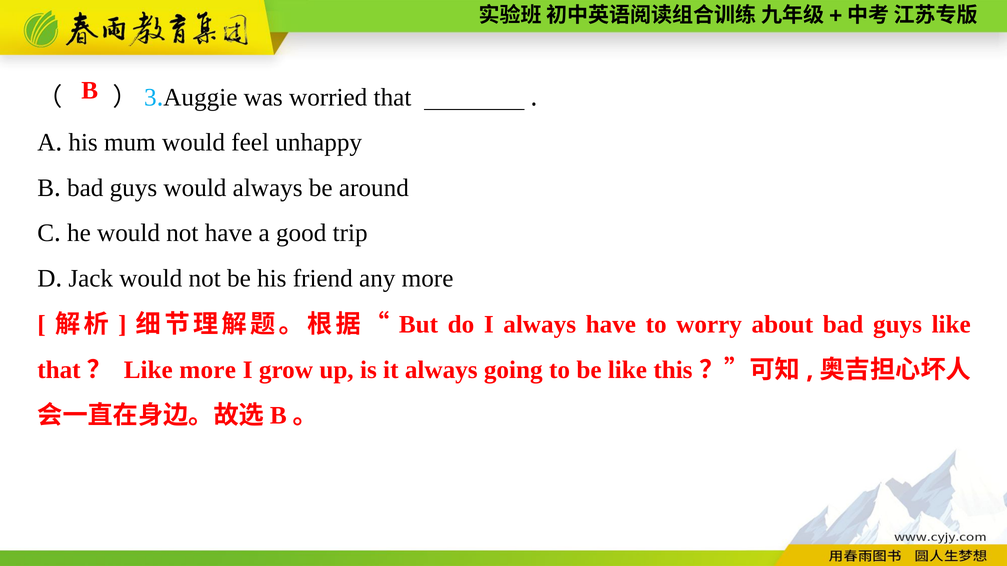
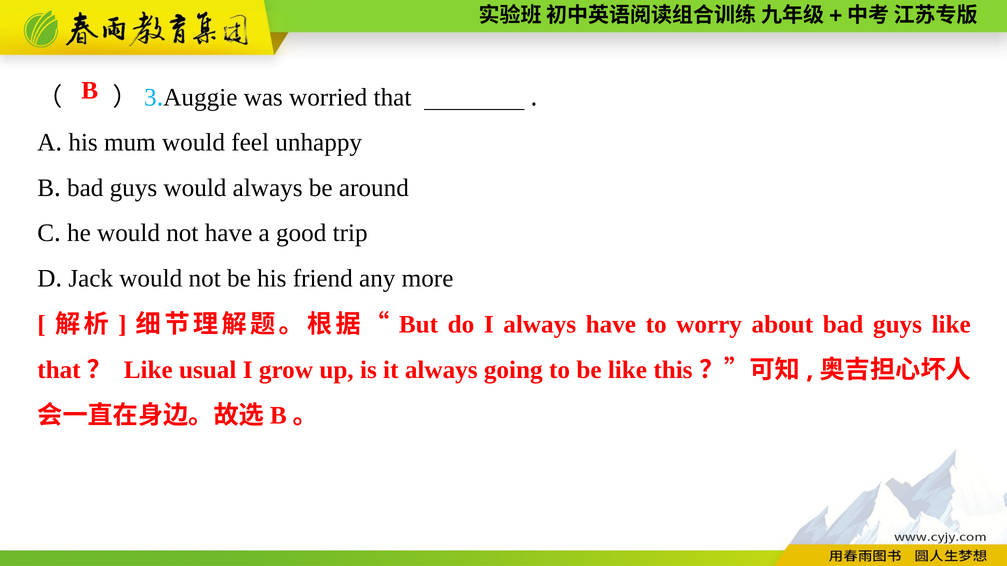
Like more: more -> usual (208, 370)
